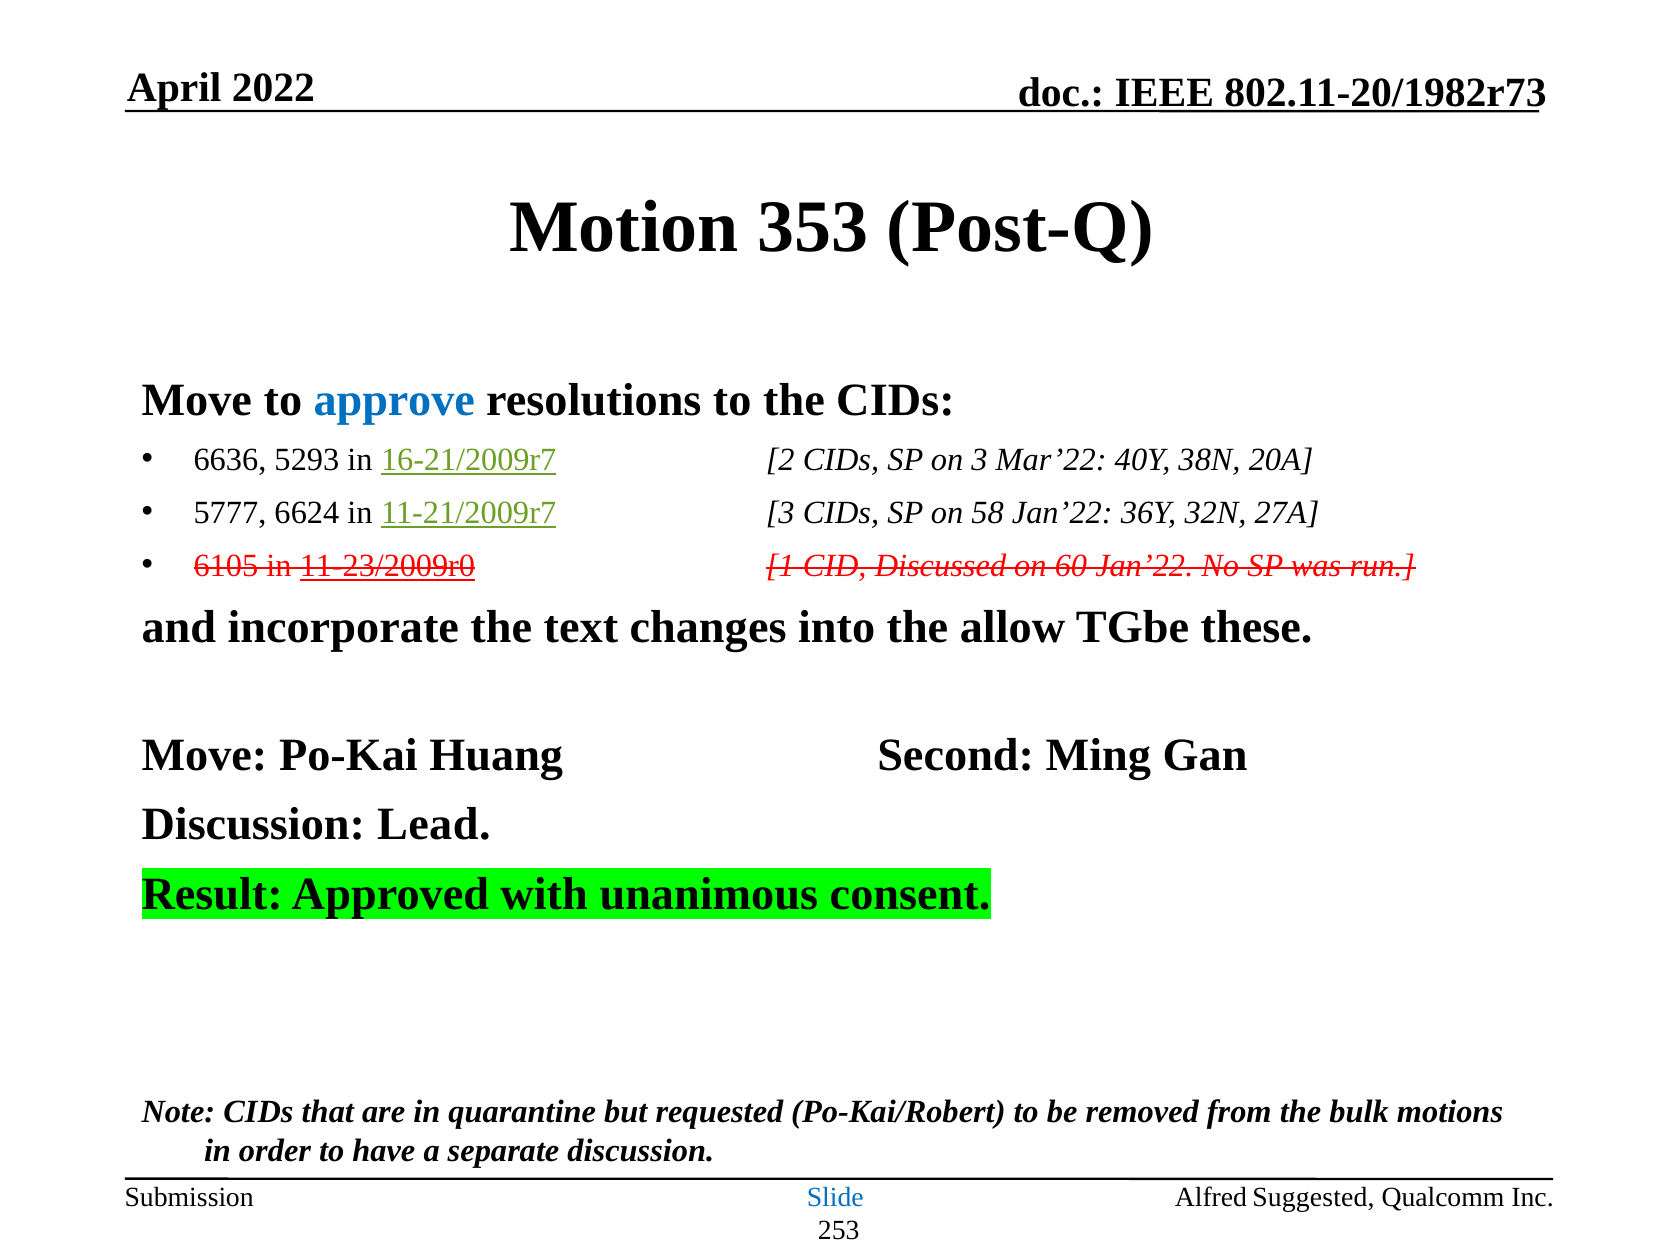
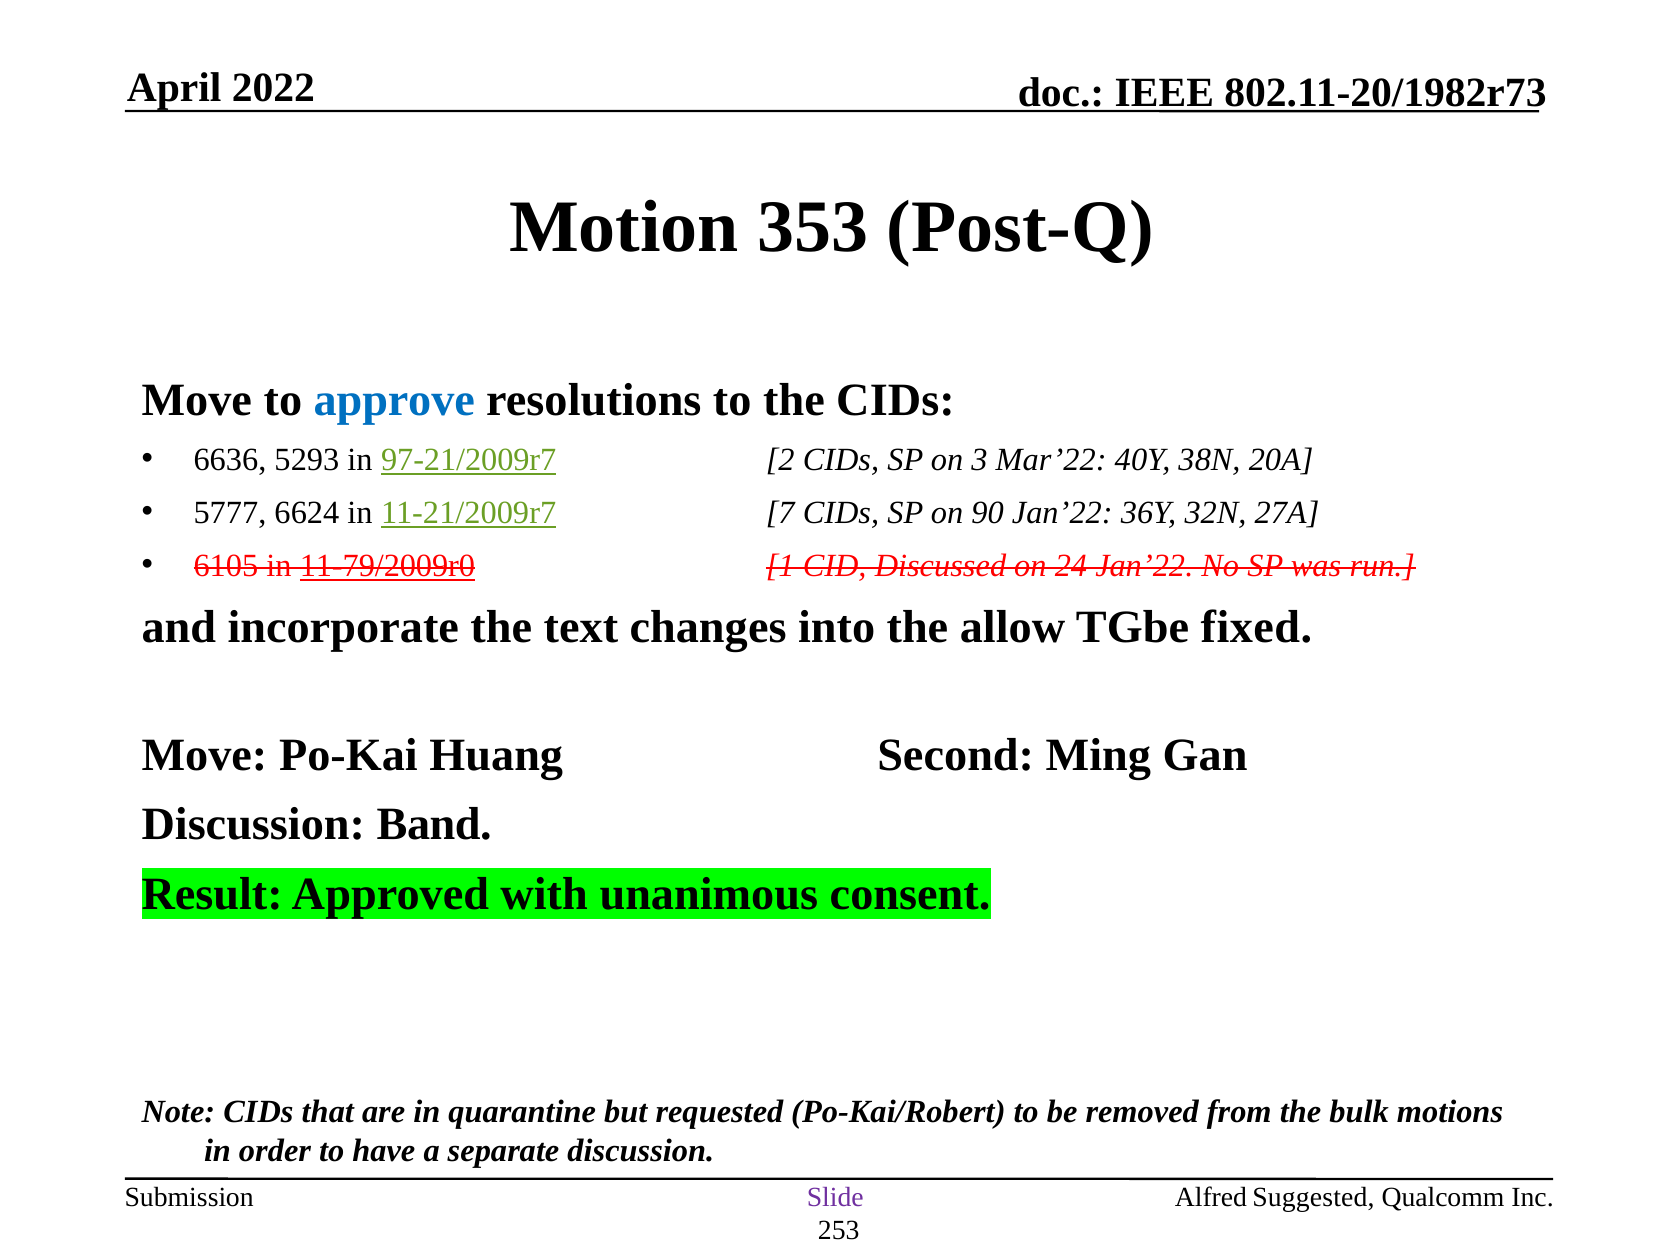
16-21/2009r7: 16-21/2009r7 -> 97-21/2009r7 (469, 460)
11-21/2009r7 3: 3 -> 7 (780, 513)
58: 58 -> 90 (988, 513)
11-23/2009r0: 11-23/2009r0 -> 11-79/2009r0 (387, 565)
60: 60 -> 24 (1071, 565)
these: these -> fixed (1256, 627)
Lead: Lead -> Band (434, 824)
Slide colour: blue -> purple (835, 1197)
